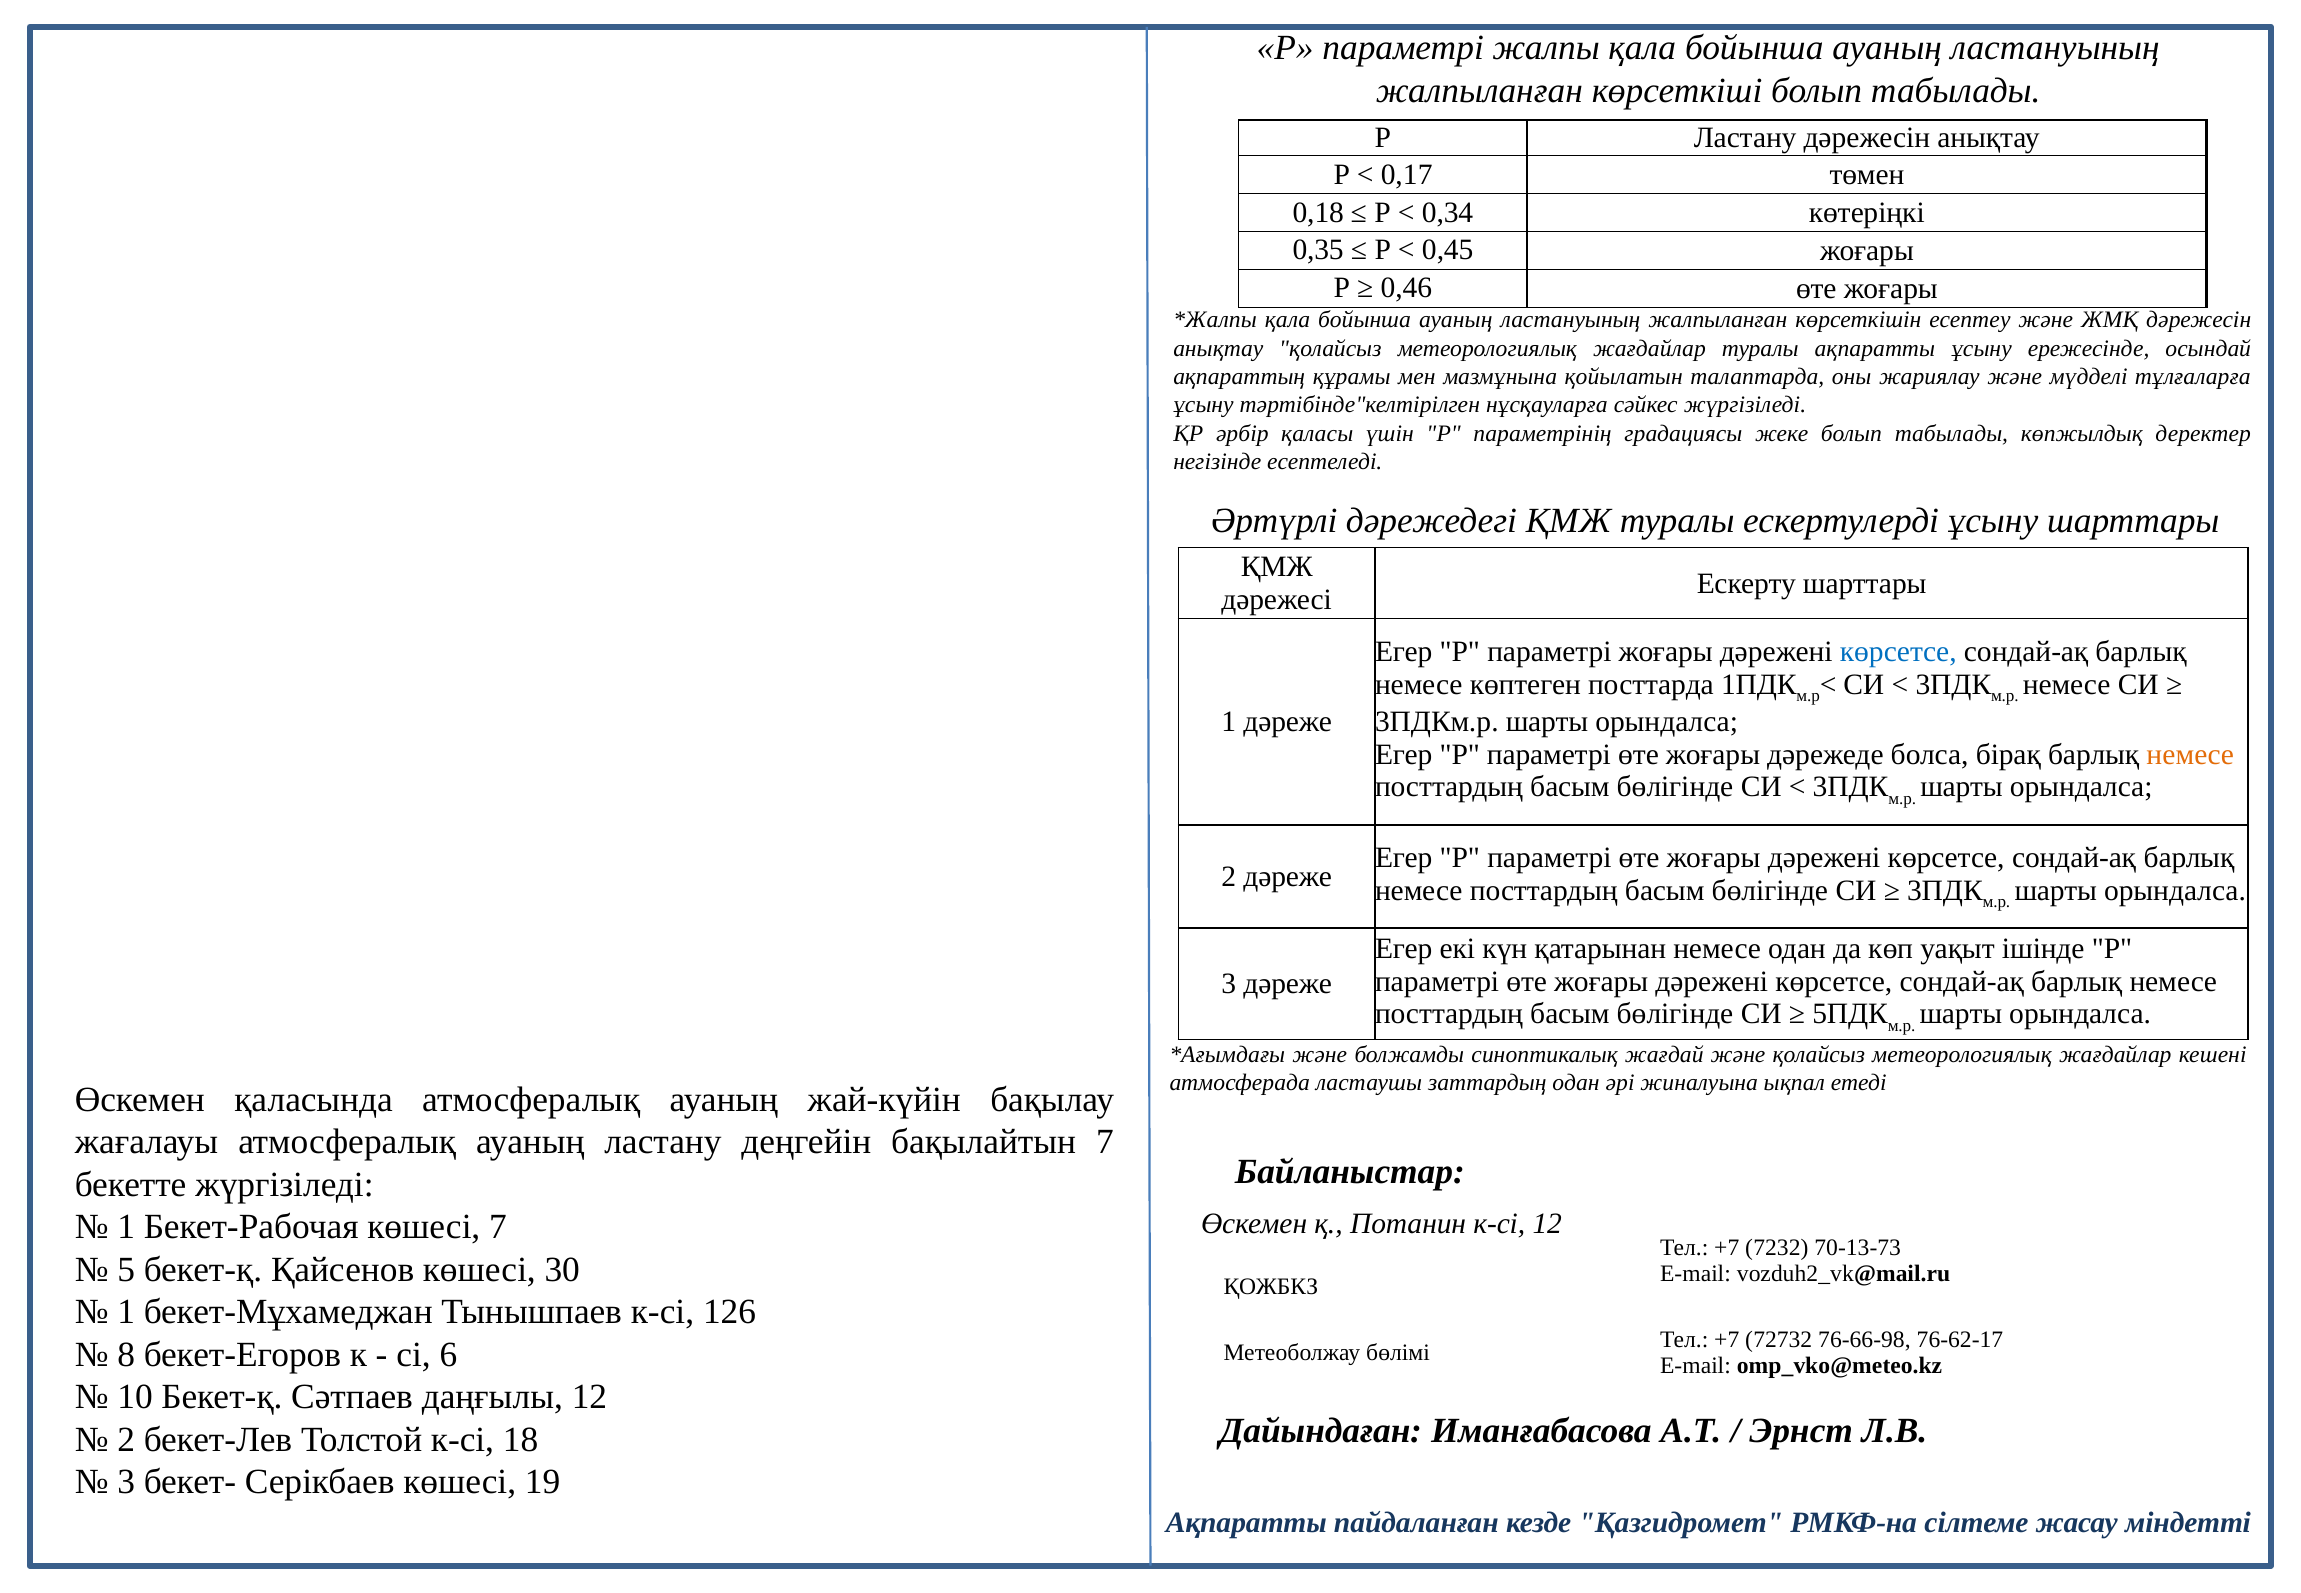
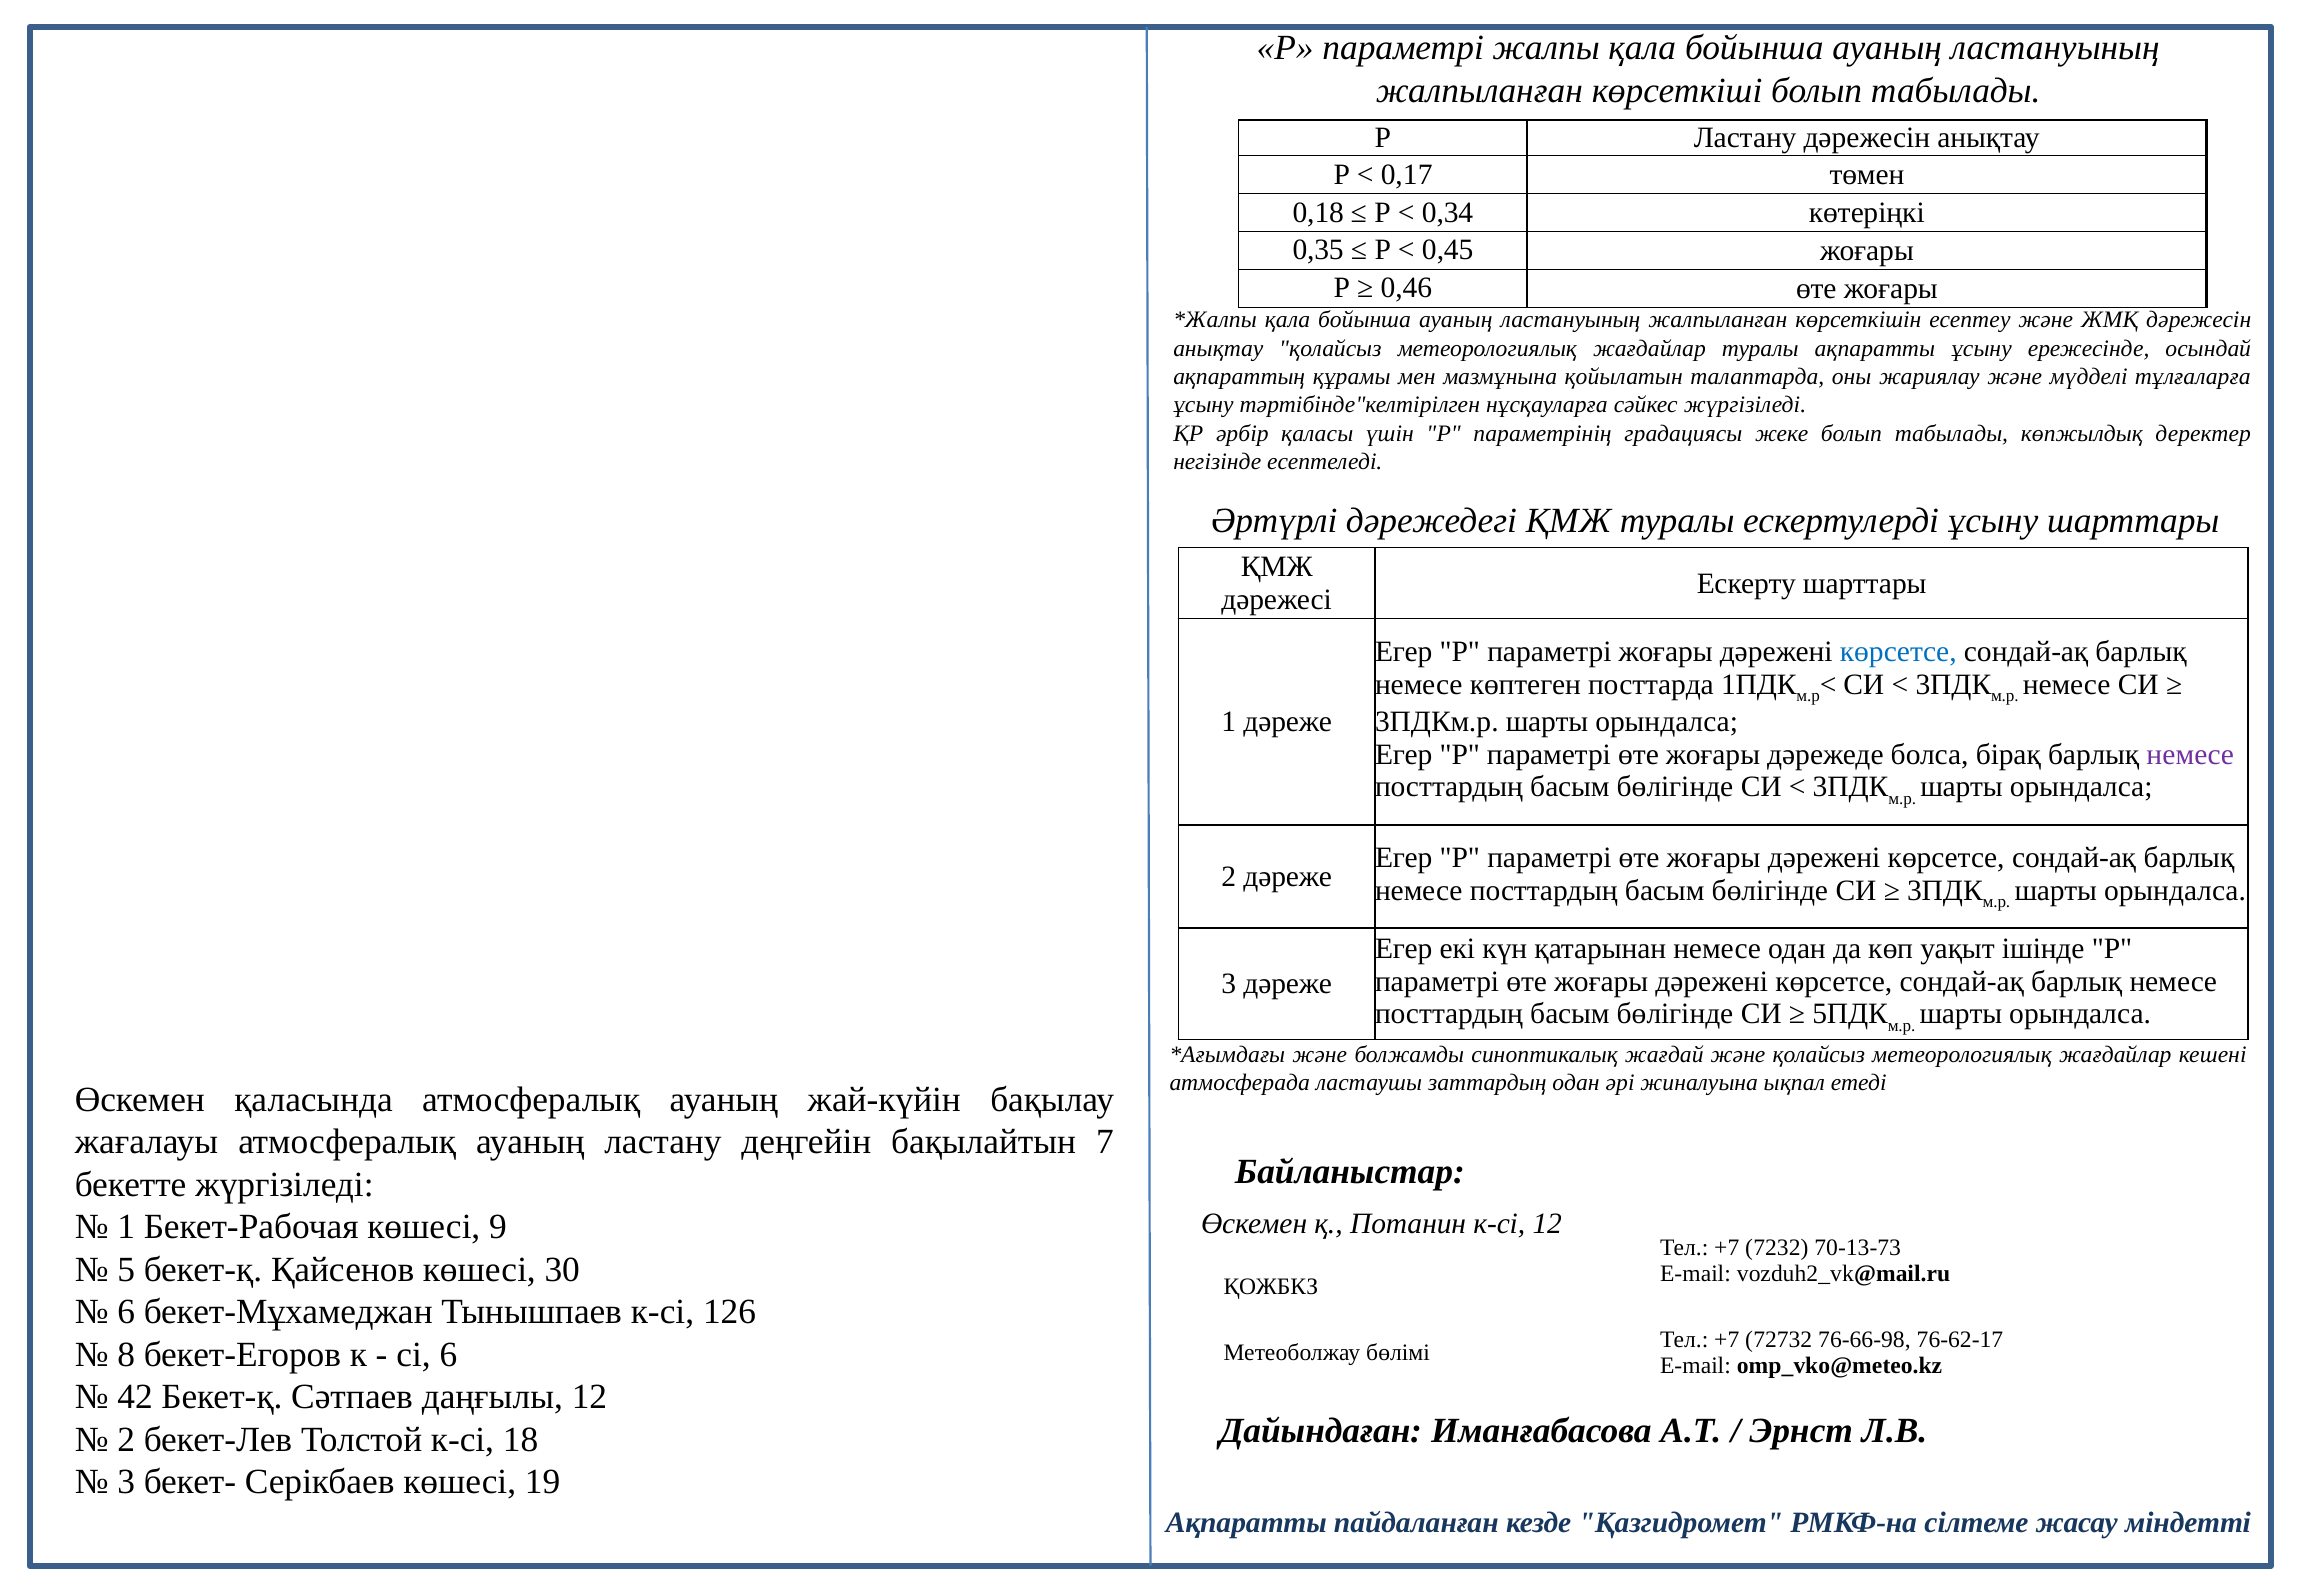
немесе colour: orange -> purple (2190, 754)
көшесі 7: 7 -> 9 (498, 1227)
1: 1 -> 6 (126, 1312)
10: 10 -> 42 (135, 1397)
